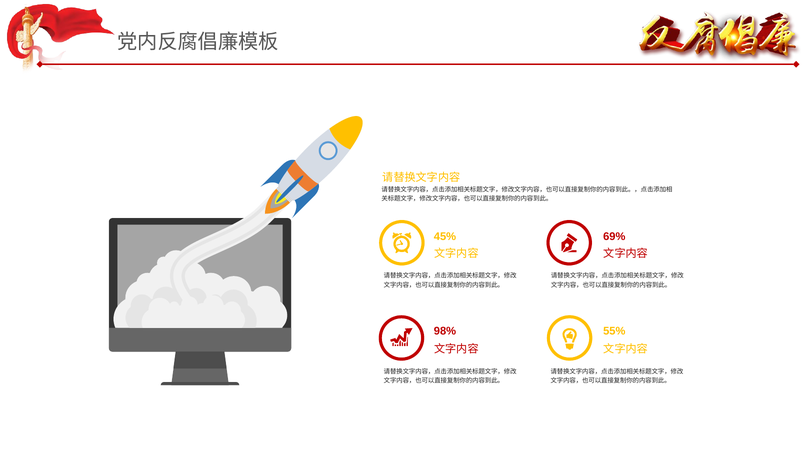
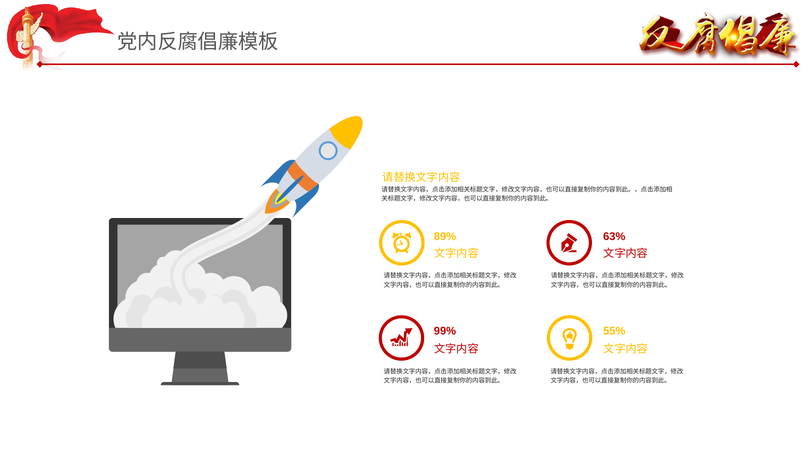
45%: 45% -> 89% (445, 237)
69%: 69% -> 63% (614, 237)
98%: 98% -> 99% (445, 331)
